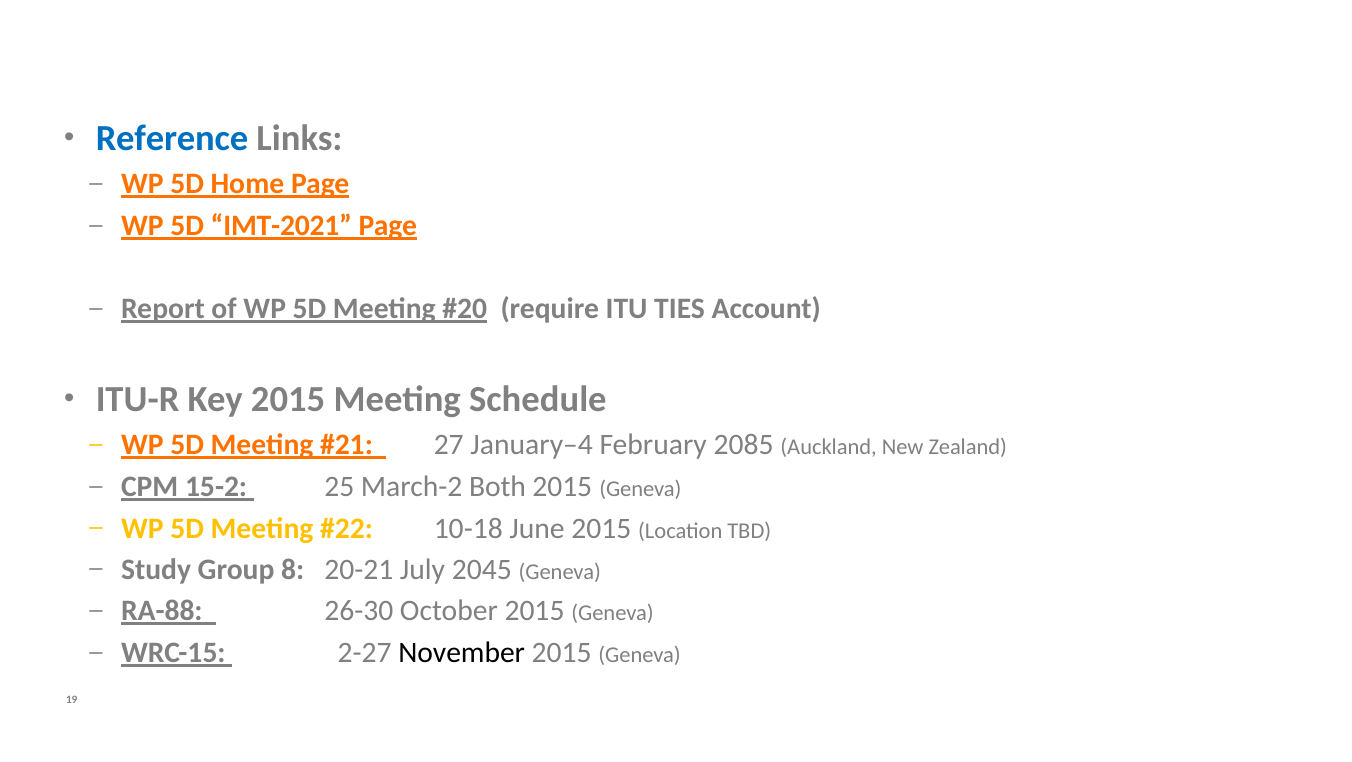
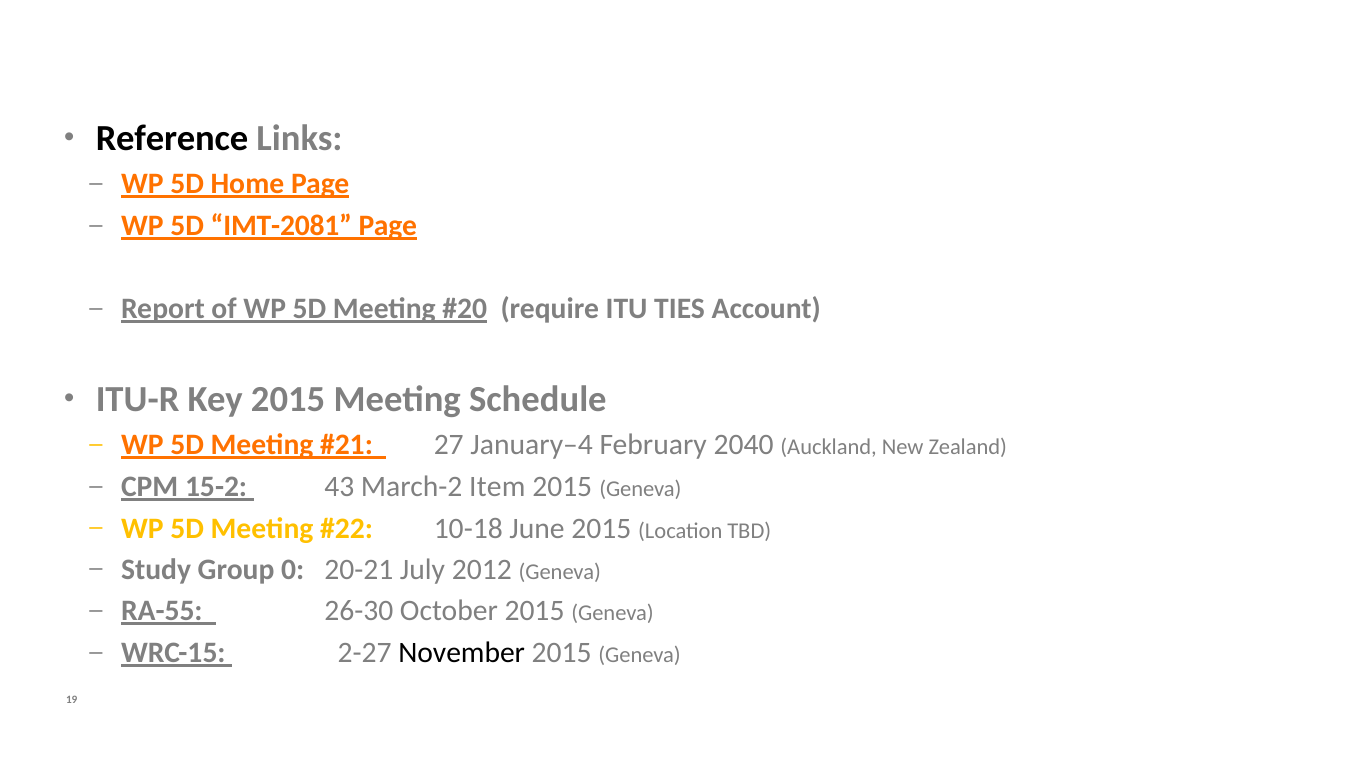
Reference colour: blue -> black (172, 139)
IMT-2021: IMT-2021 -> IMT-2081 (281, 225)
2085: 2085 -> 2040 (744, 444)
25: 25 -> 43 (339, 486)
Both: Both -> Item (497, 486)
8: 8 -> 0 (293, 569)
2045: 2045 -> 2012 (482, 569)
RA-88: RA-88 -> RA-55 (162, 610)
